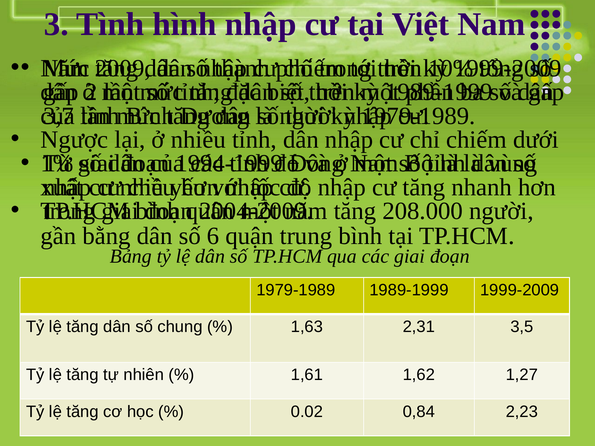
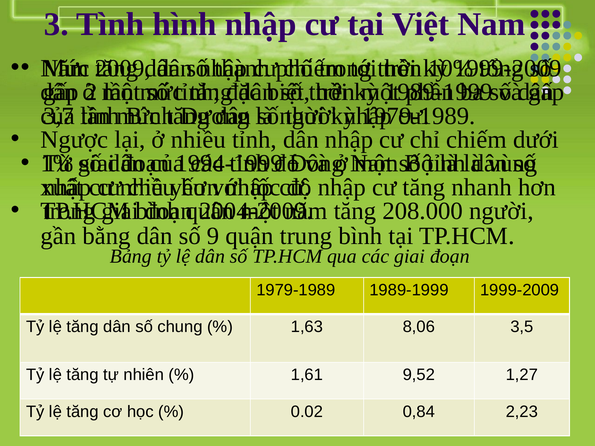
6: 6 -> 9 (213, 236)
2,31: 2,31 -> 8,06 (419, 327)
1,62: 1,62 -> 9,52 (419, 375)
